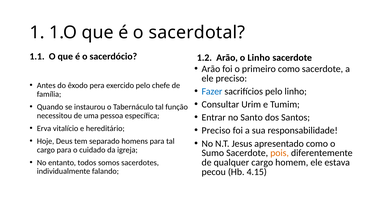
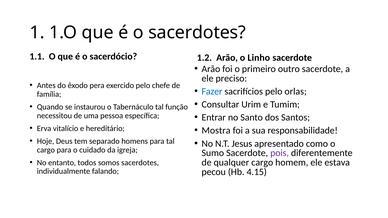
o sacerdotal: sacerdotal -> sacerdotes (197, 33)
primeiro como: como -> outro (289, 69)
pelo linho: linho -> orlas (296, 91)
Preciso: Preciso -> Mostra (216, 131)
pois colour: orange -> purple (280, 153)
